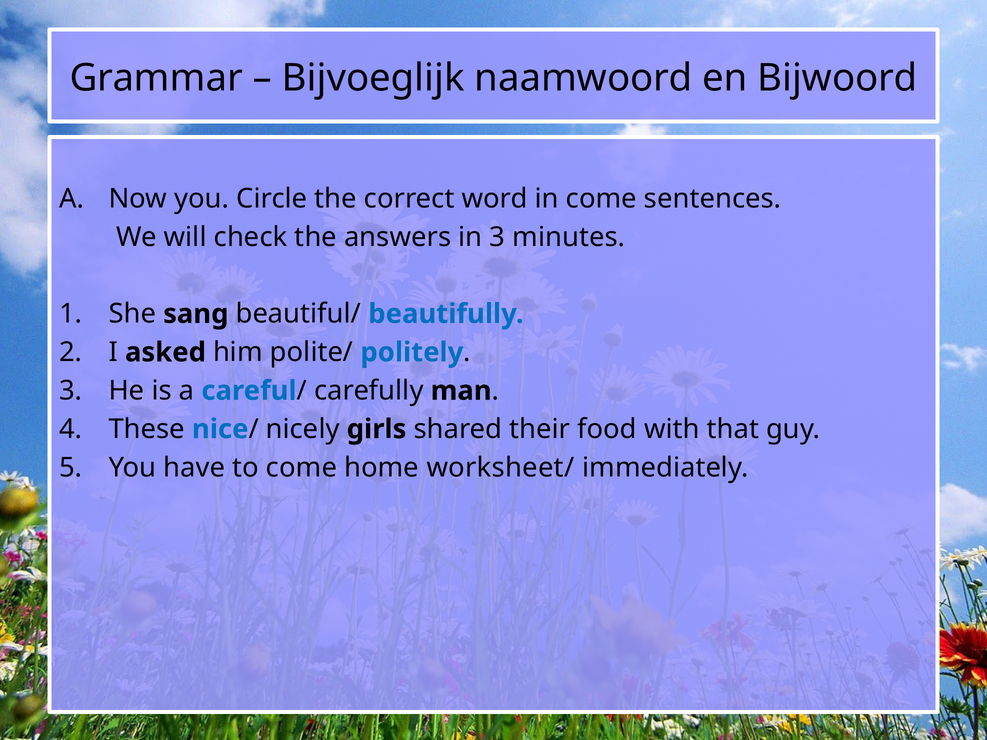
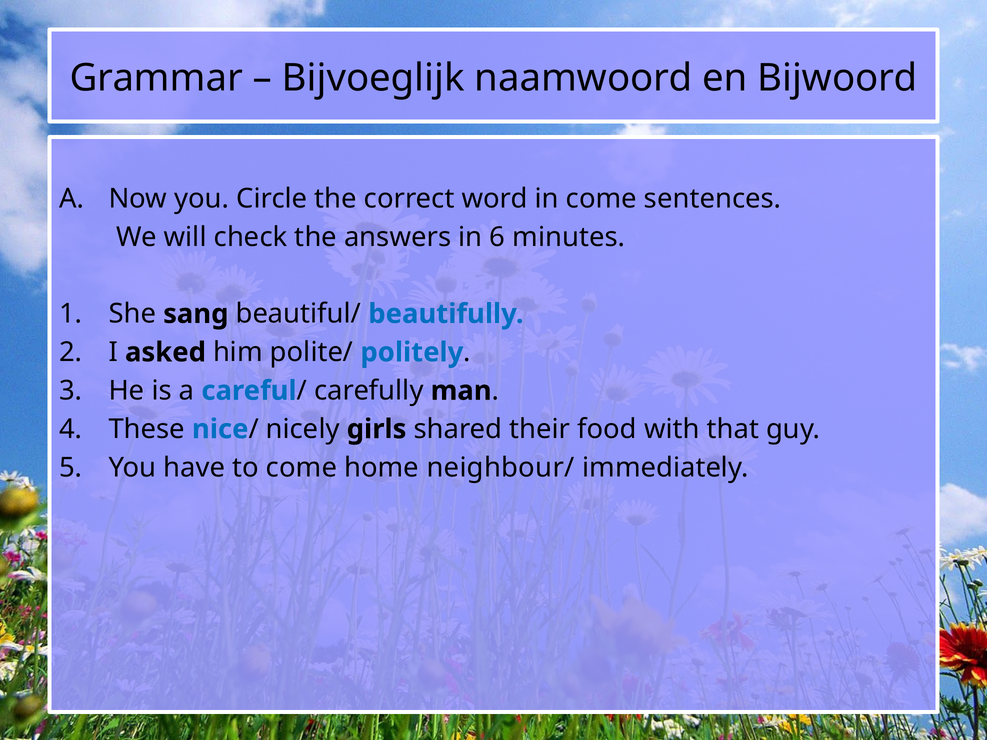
in 3: 3 -> 6 (497, 237)
worksheet/: worksheet/ -> neighbour/ (500, 468)
